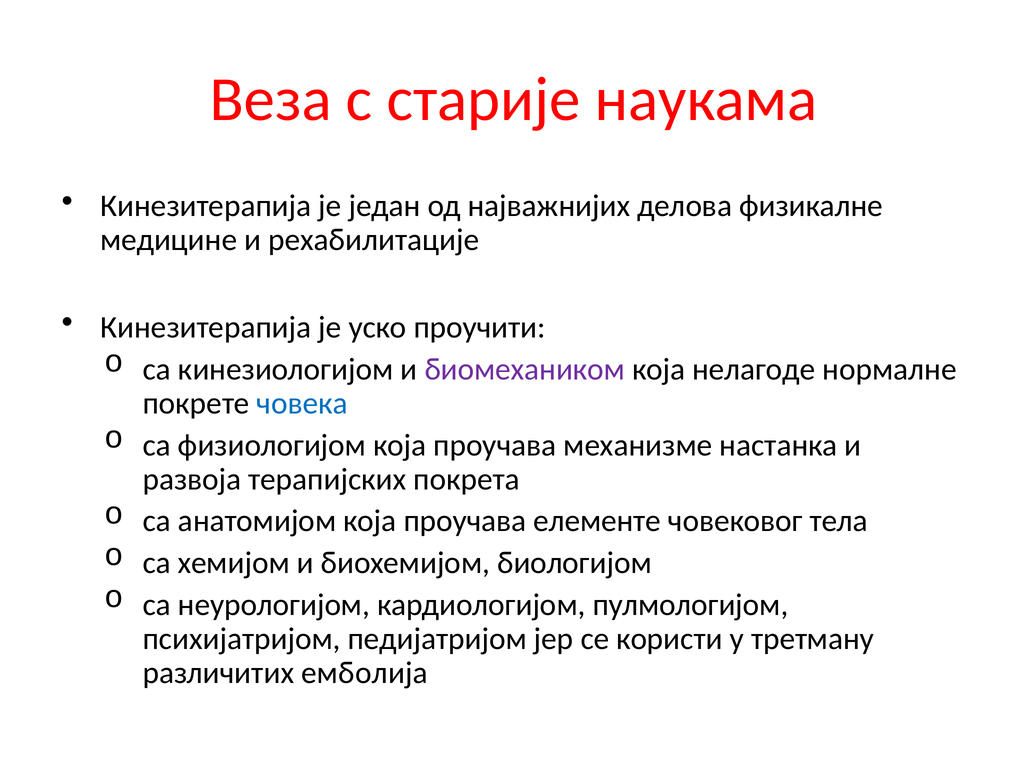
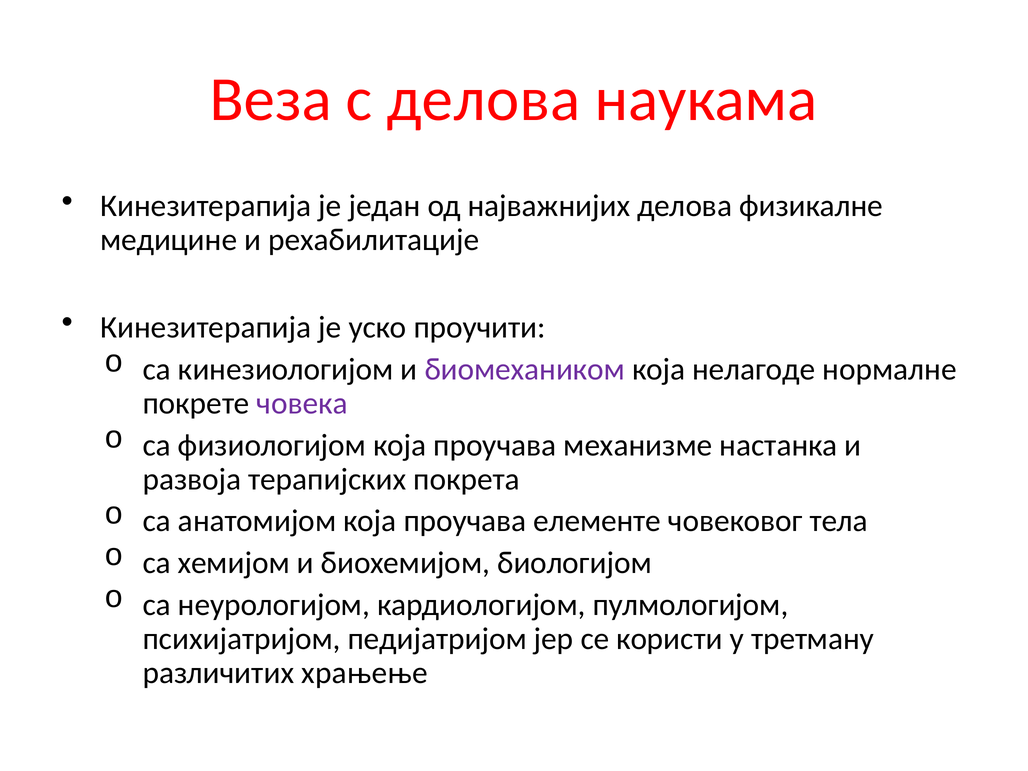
с старије: старије -> делова (483, 100)
човека colour: blue -> purple (302, 403)
емболија: емболија -> храњење (365, 673)
